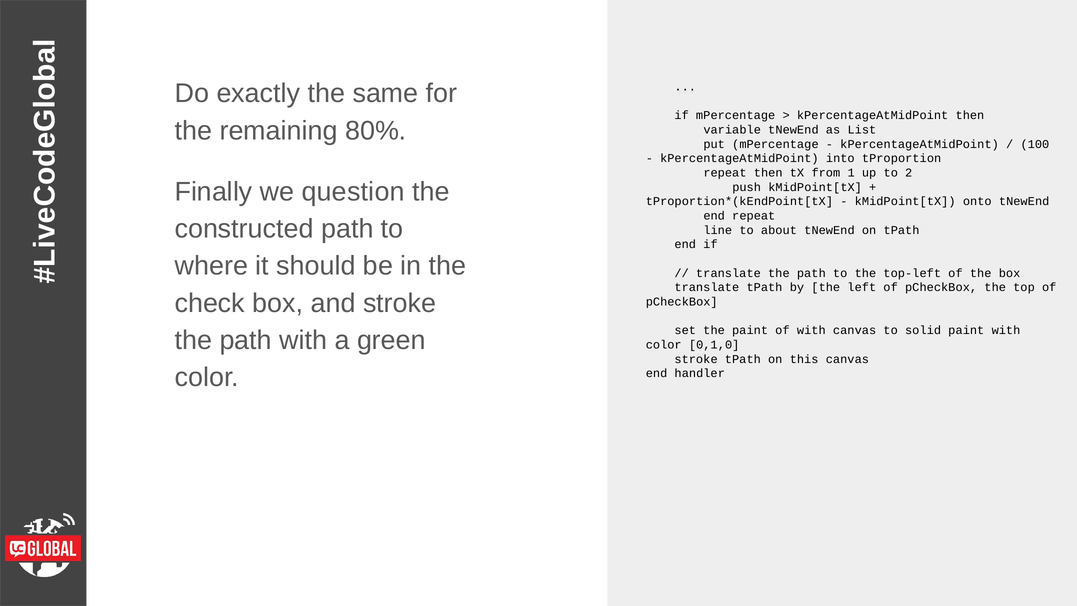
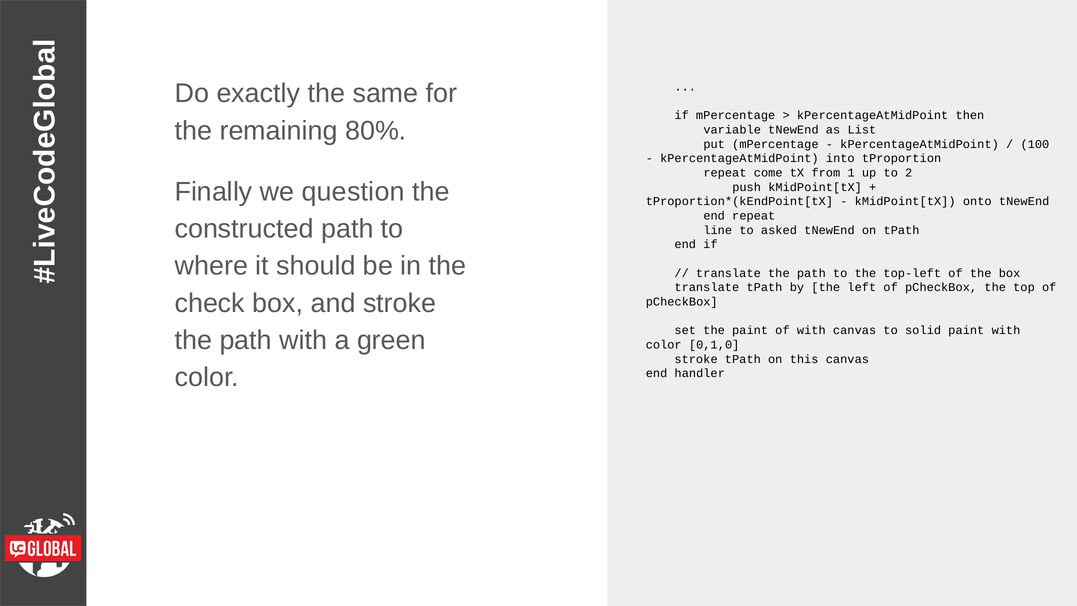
repeat then: then -> come (768, 173)
about: about -> asked (779, 230)
